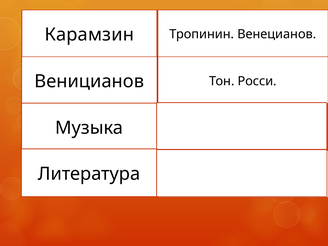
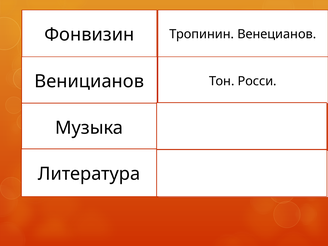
Карамзин: Карамзин -> Фонвизин (89, 35)
